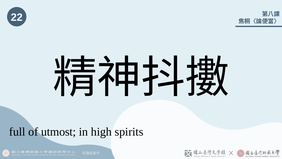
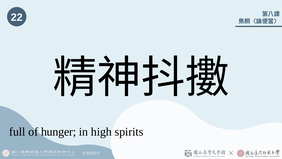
utmost: utmost -> hunger (59, 132)
